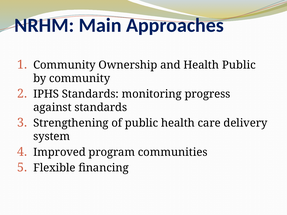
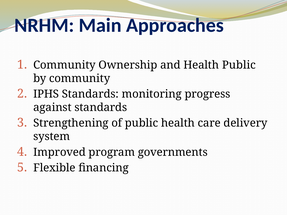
communities: communities -> governments (173, 152)
